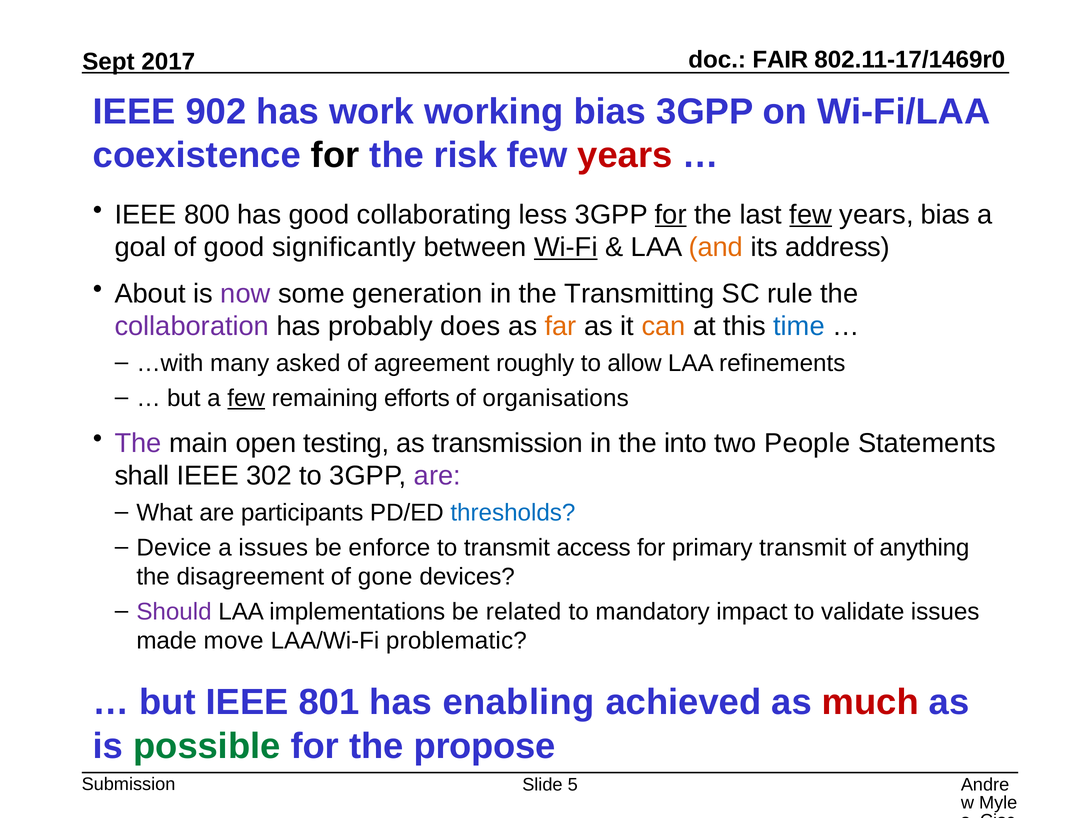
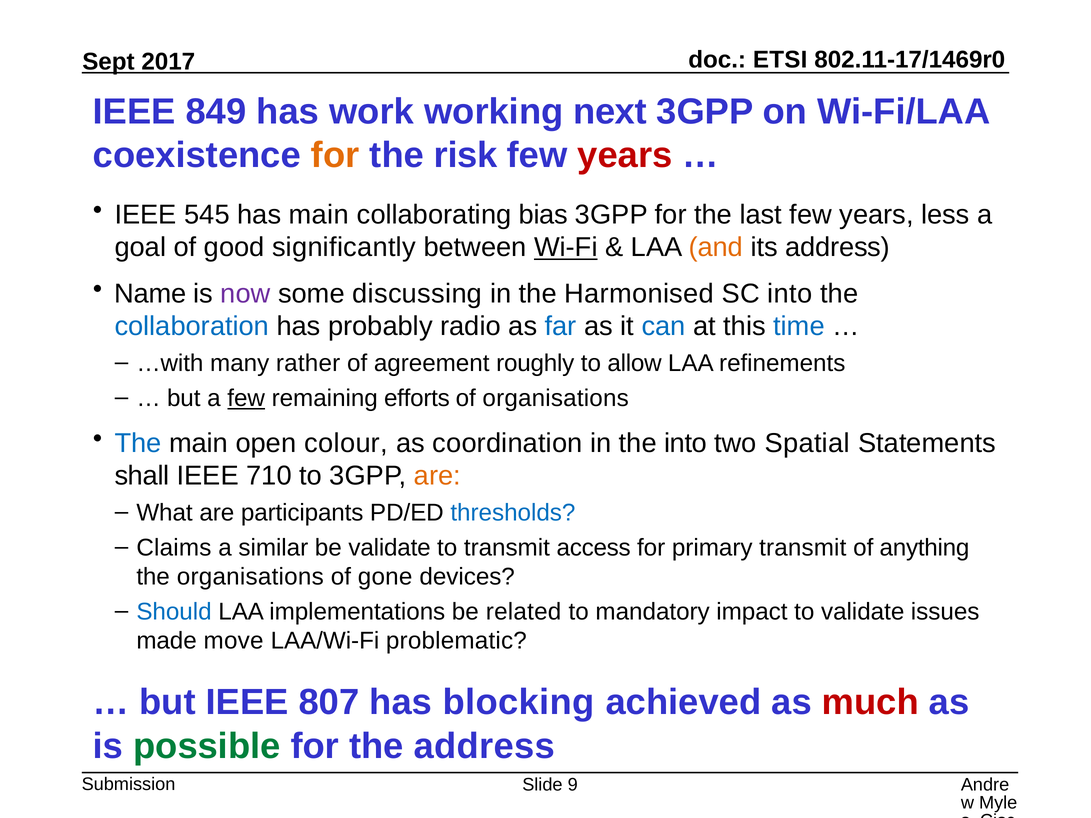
FAIR: FAIR -> ETSI (780, 60)
902: 902 -> 849 (216, 112)
working bias: bias -> next (610, 112)
for colour: black -> orange (335, 155)
800: 800 -> 545 (207, 215)
has good: good -> main (319, 215)
less: less -> bias (543, 215)
for underline: present -> none (671, 215)
few underline: present -> none (811, 215)
years bias: bias -> less (945, 215)
About: About -> Name (150, 294)
generation: generation -> discussing (417, 294)
Transmitting: Transmitting -> Harmonised (639, 294)
SC rule: rule -> into (790, 294)
collaboration colour: purple -> blue (192, 327)
does: does -> radio (471, 327)
far colour: orange -> blue (561, 327)
can colour: orange -> blue (664, 327)
many asked: asked -> rather (308, 363)
The colour: purple -> blue (138, 443)
testing: testing -> colour (346, 443)
as transmission: transmission -> coordination (507, 443)
two People: People -> Spatial (807, 443)
302: 302 -> 710 (269, 476)
are colour: purple -> orange (437, 476)
Device: Device -> Claims (174, 548)
a issues: issues -> similar (273, 548)
be enforce: enforce -> validate (390, 548)
the disagreement: disagreement -> organisations (250, 577)
Should colour: purple -> blue (174, 612)
801: 801 -> 807 (329, 703)
has enabling: enabling -> blocking (519, 703)
the propose: propose -> address (484, 746)
5: 5 -> 9 (573, 785)
